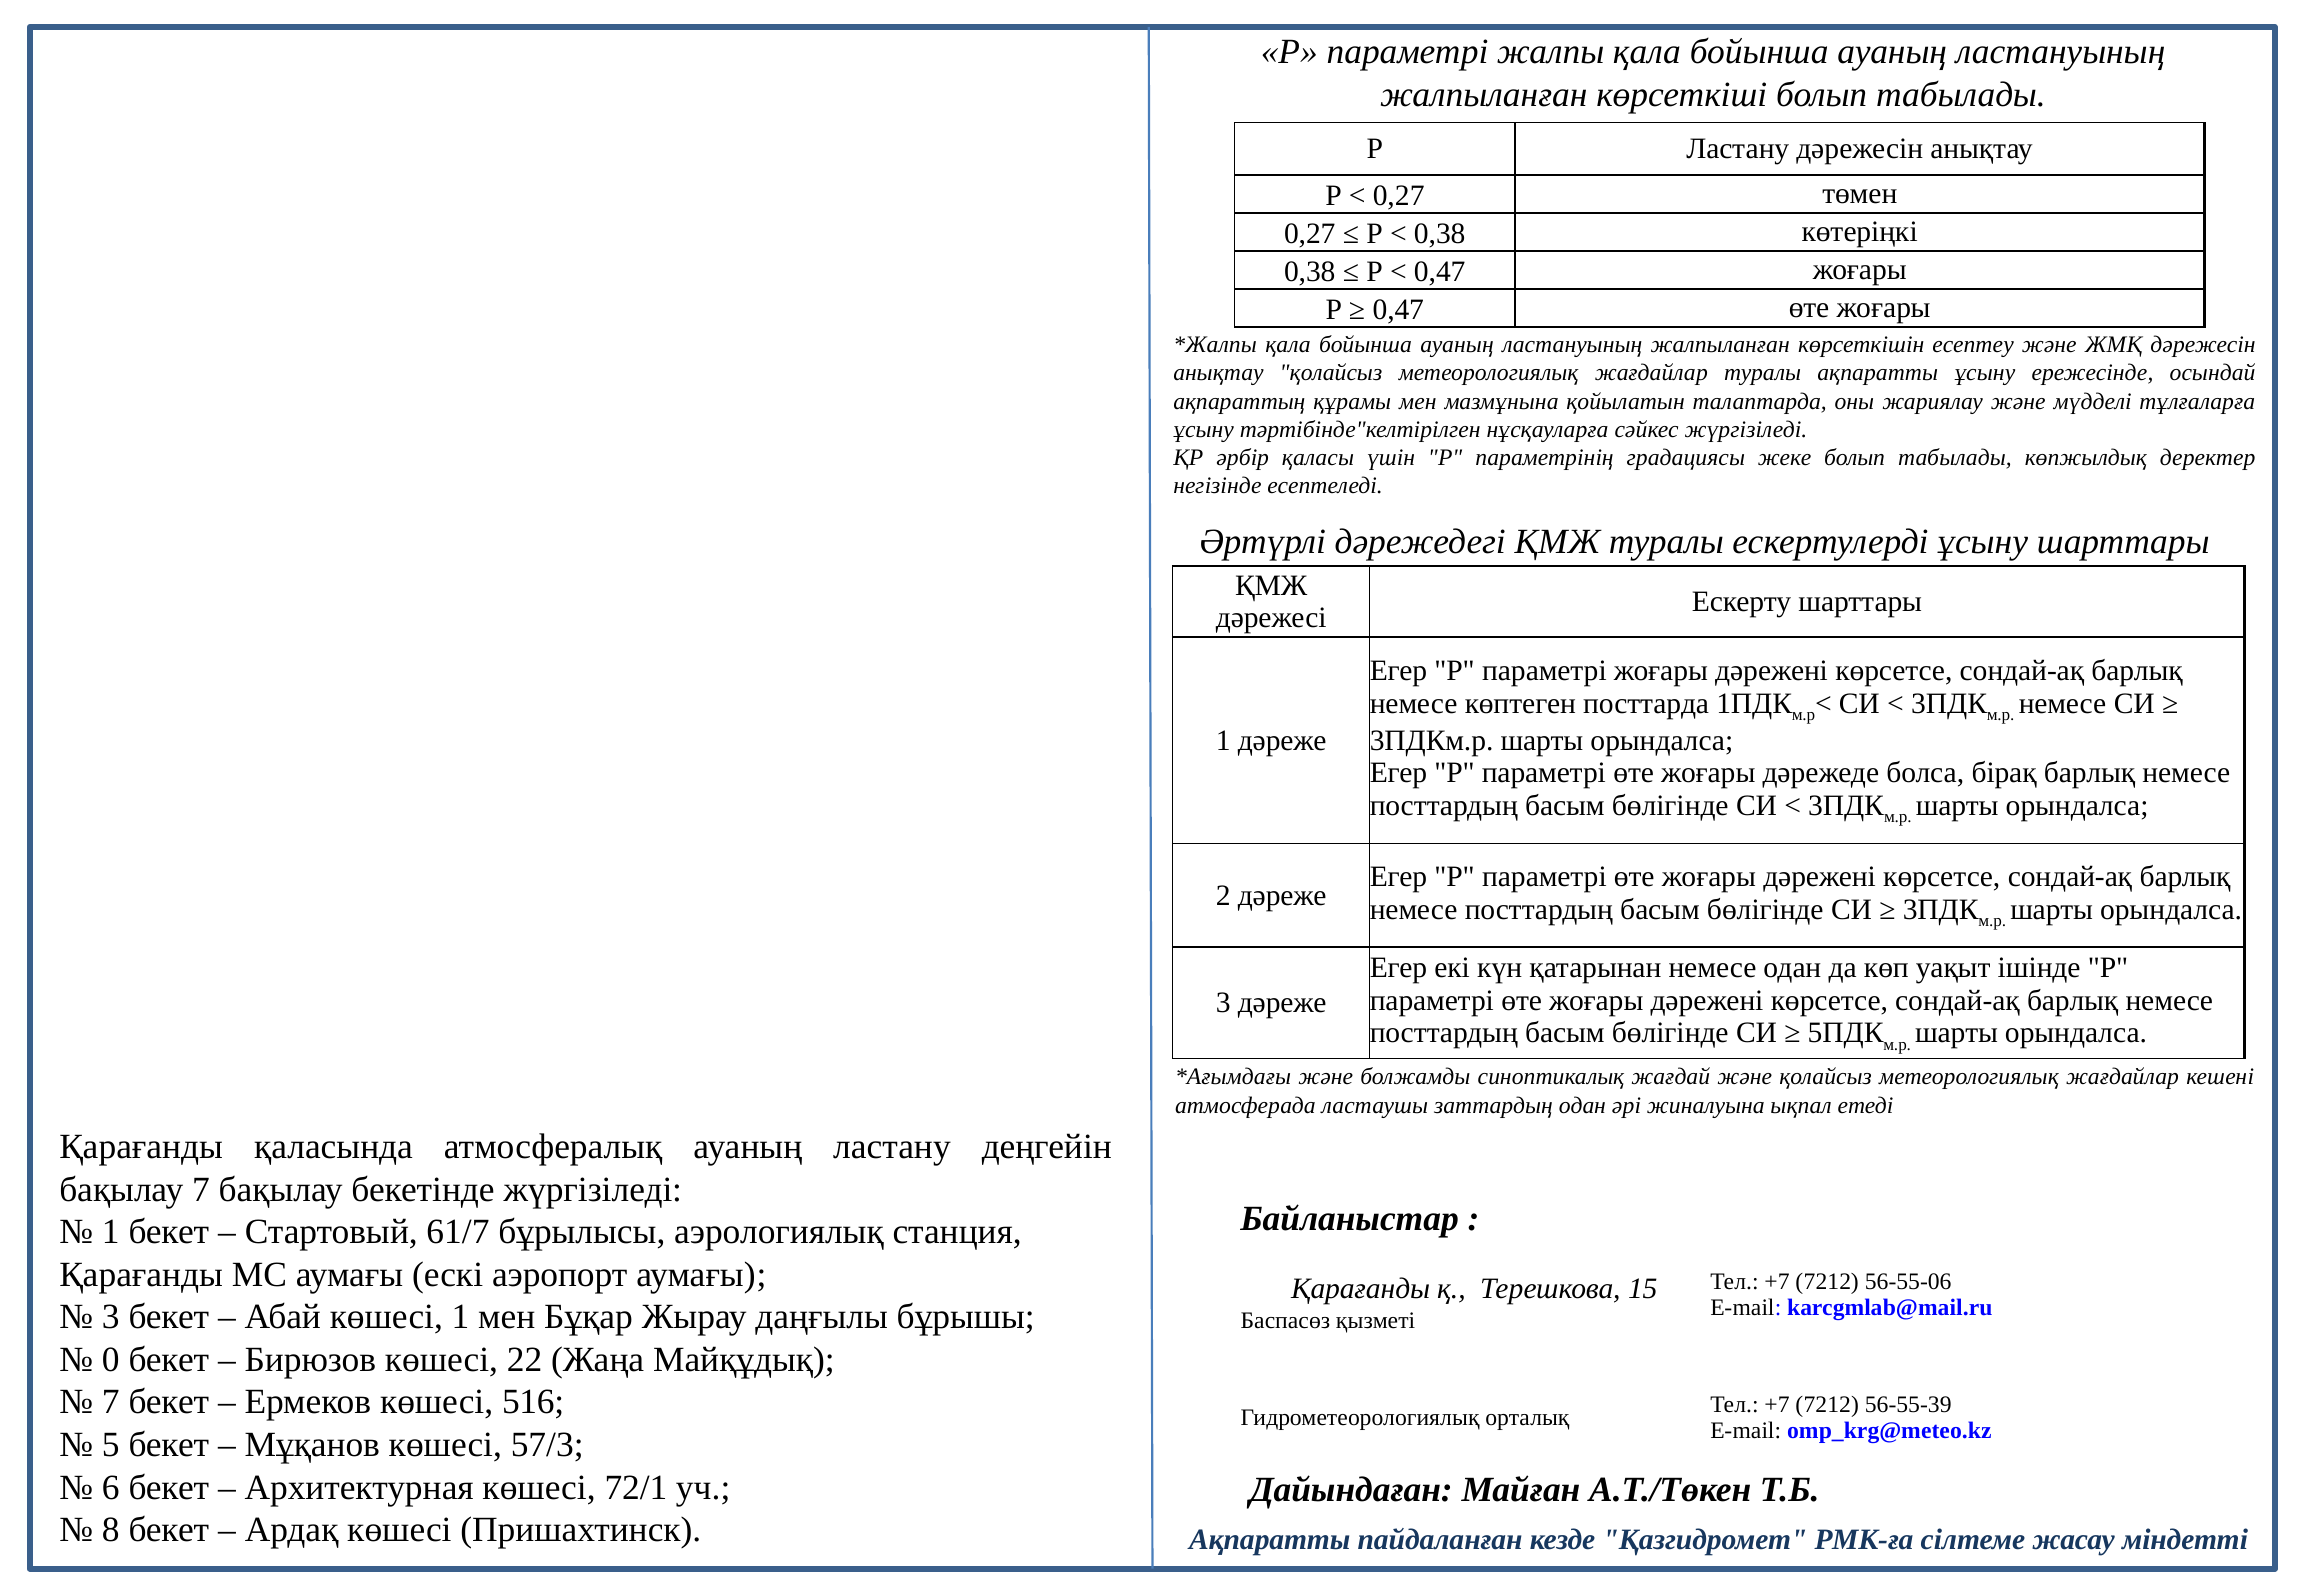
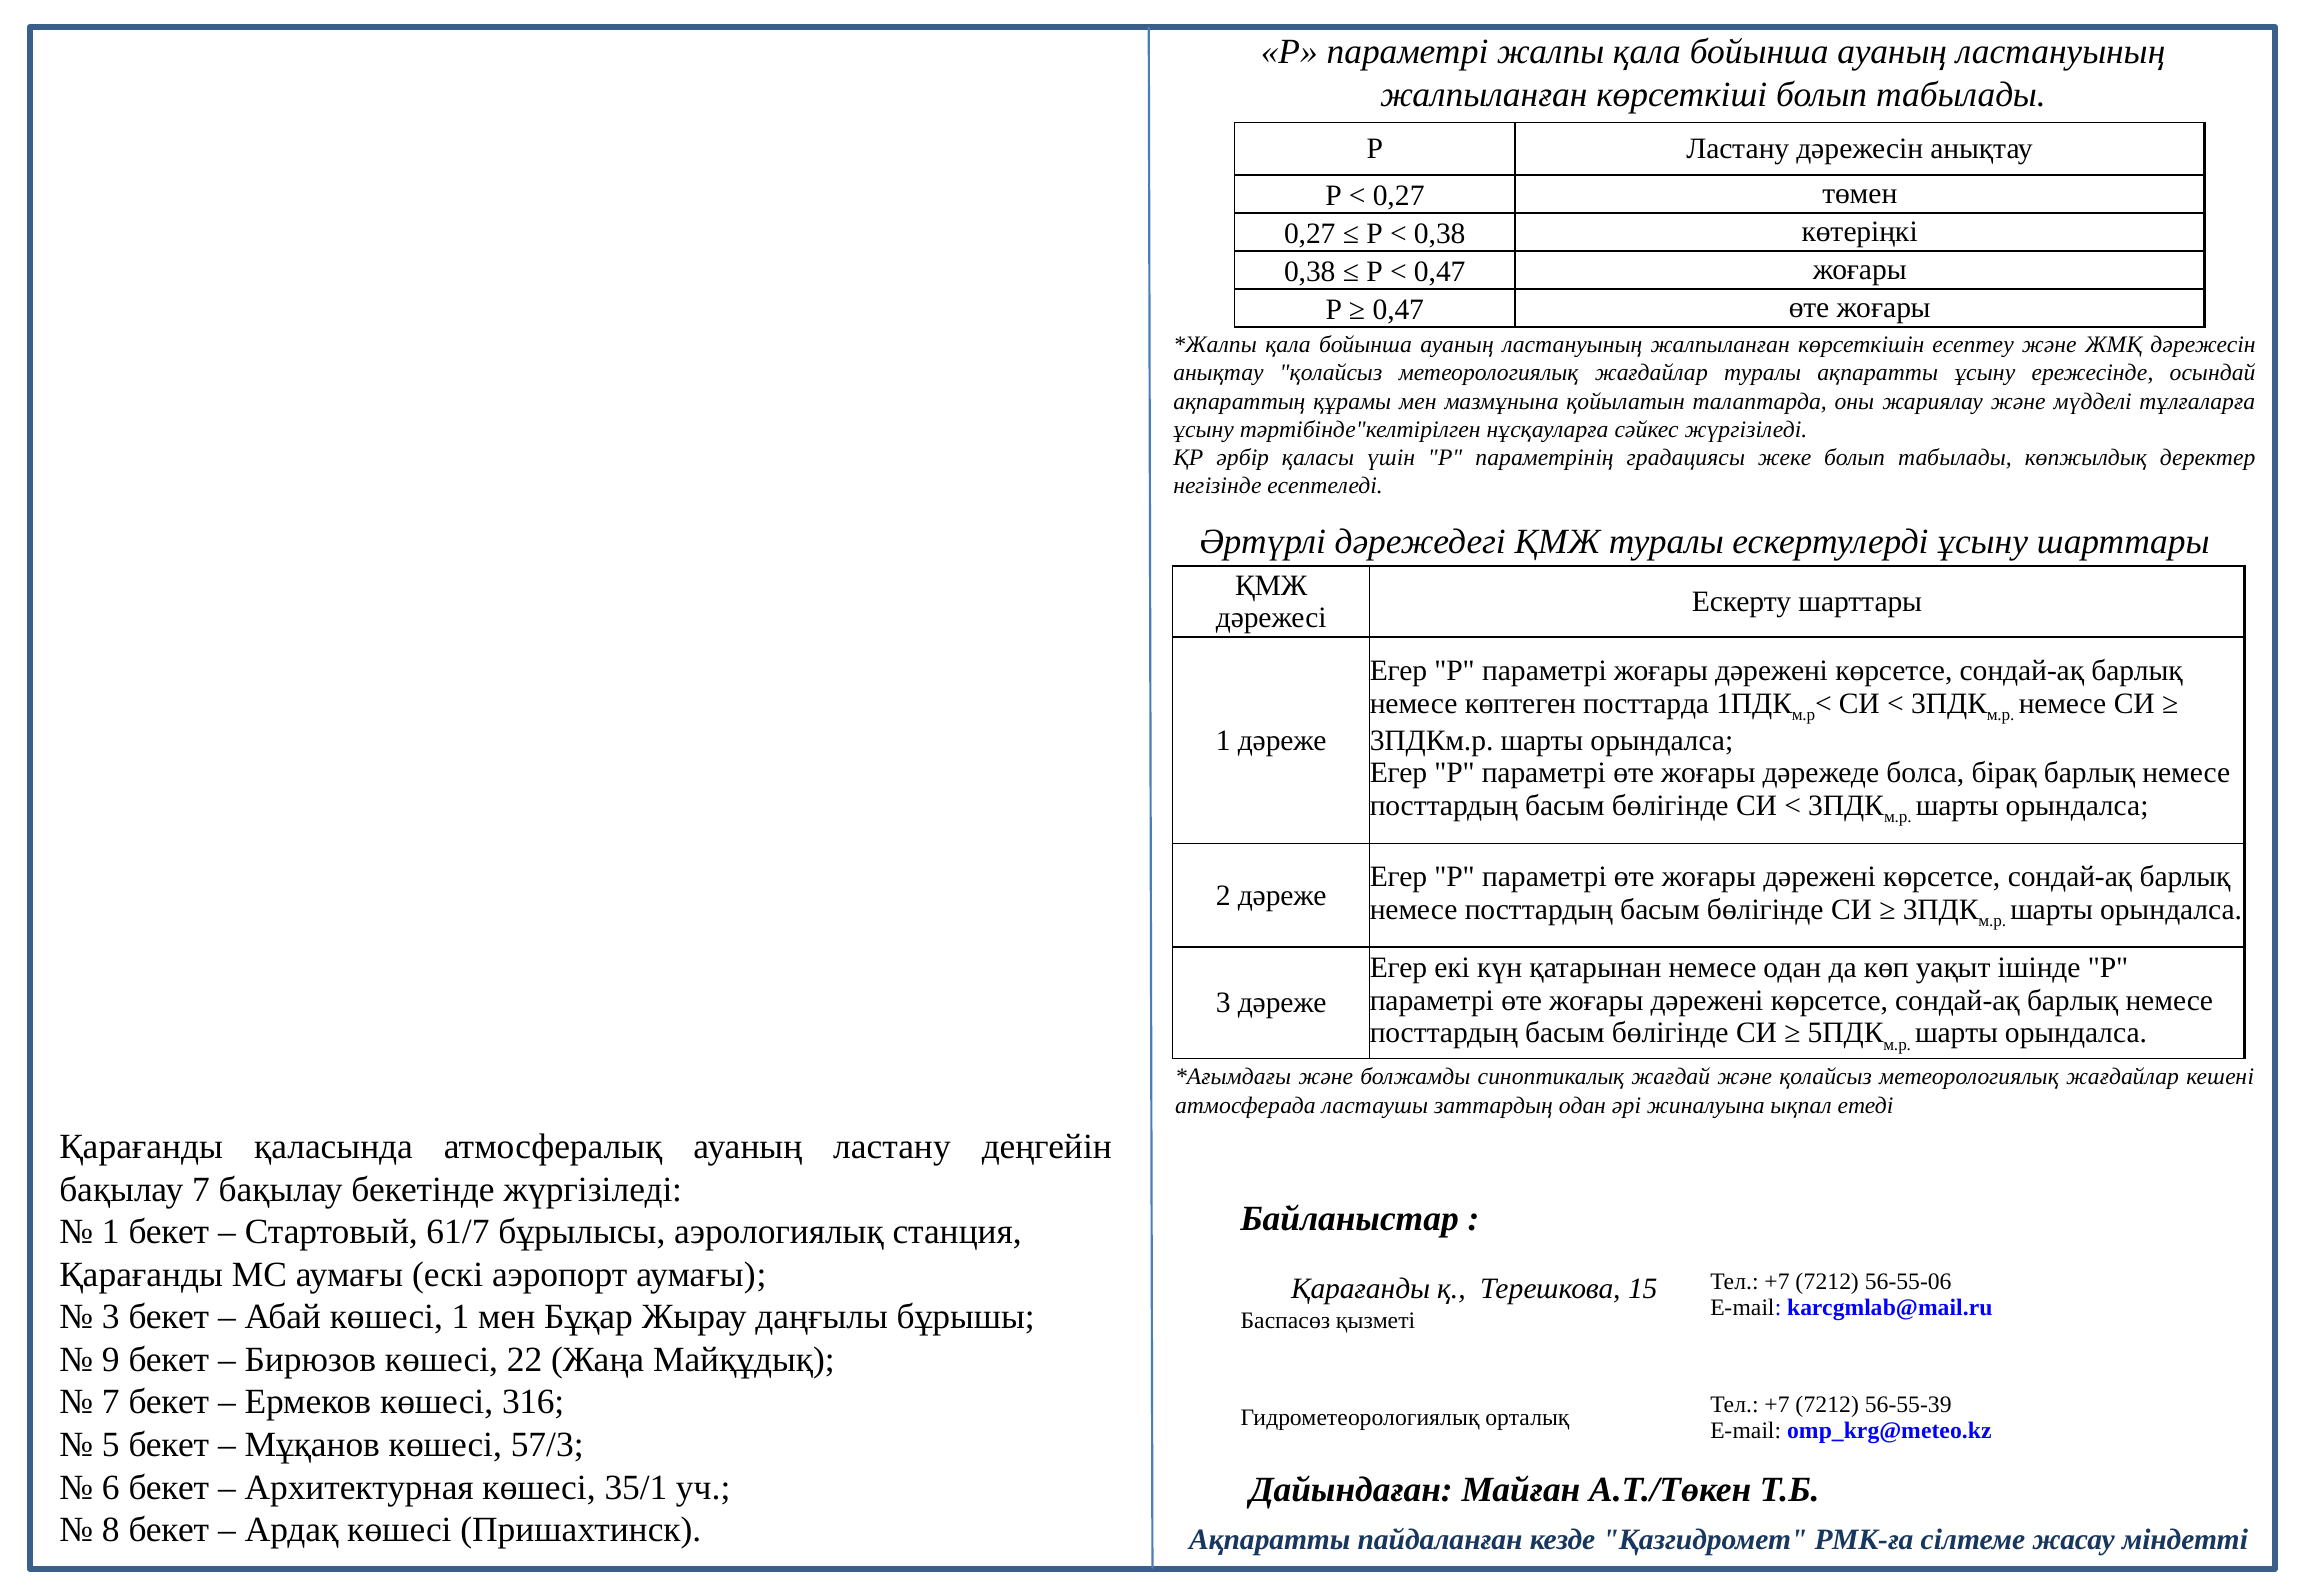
0: 0 -> 9 (111, 1359)
516: 516 -> 316 (533, 1402)
72/1: 72/1 -> 35/1 (636, 1487)
